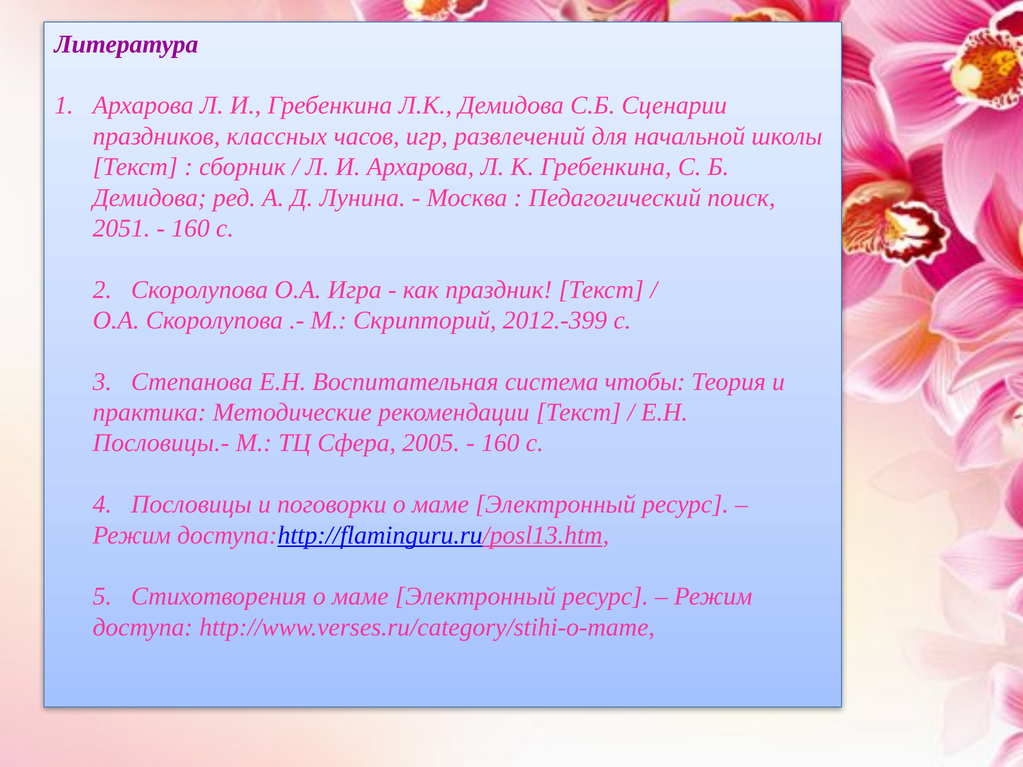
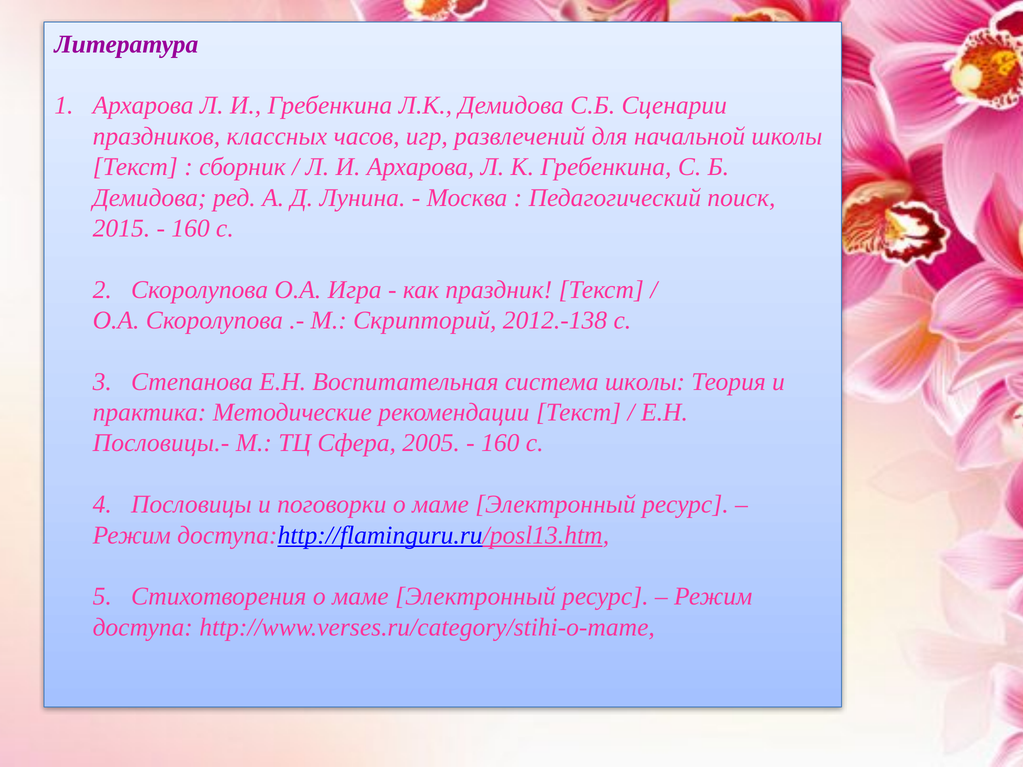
2051: 2051 -> 2015 (121, 228)
2012.-399: 2012.-399 -> 2012.-138 (555, 320)
система чтобы: чтобы -> школы (645, 382)
